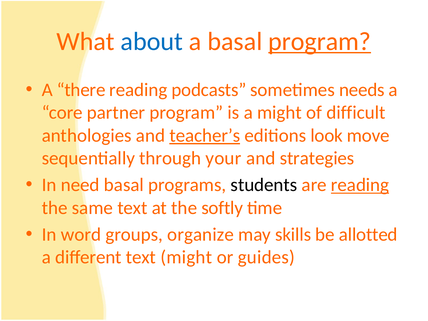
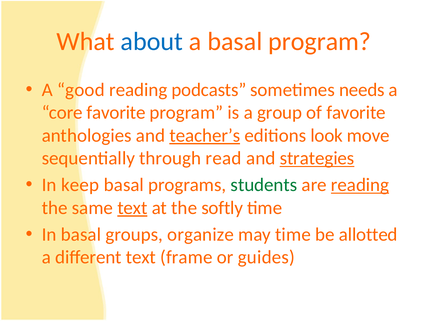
program underline: present -> none (320, 41)
there: there -> good (81, 90)
core partner: partner -> favorite (116, 113)
a might: might -> group (280, 113)
of difficult: difficult -> favorite (356, 113)
your: your -> read (223, 158)
strategies underline: none -> present (317, 158)
need: need -> keep (80, 185)
students colour: black -> green (264, 185)
text underline: none -> present (132, 208)
In word: word -> basal (81, 234)
may skills: skills -> time (293, 234)
text might: might -> frame (186, 257)
